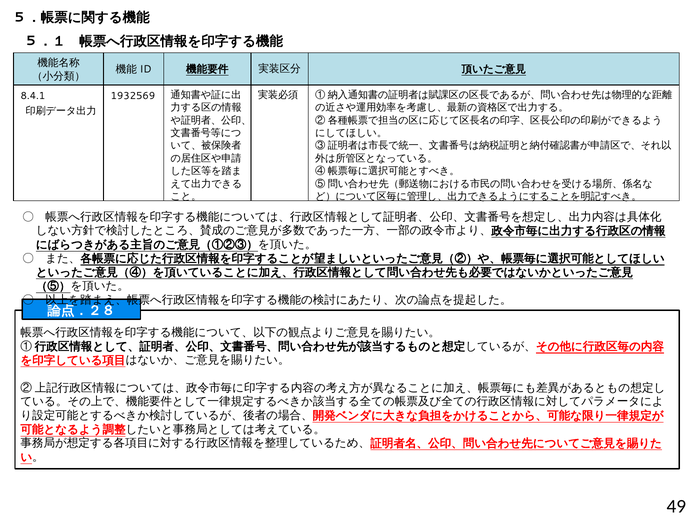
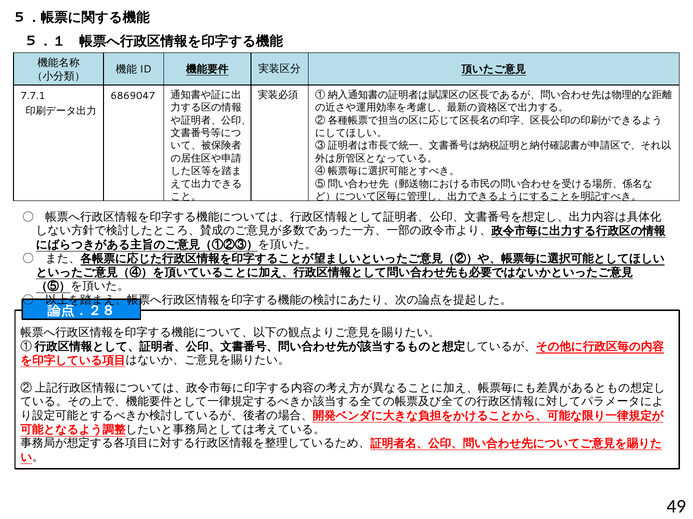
8.4.1: 8.4.1 -> 7.7.1 (33, 96)
1932569: 1932569 -> 6869047 (133, 96)
